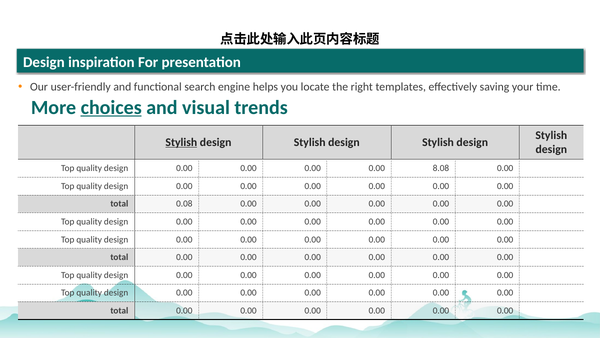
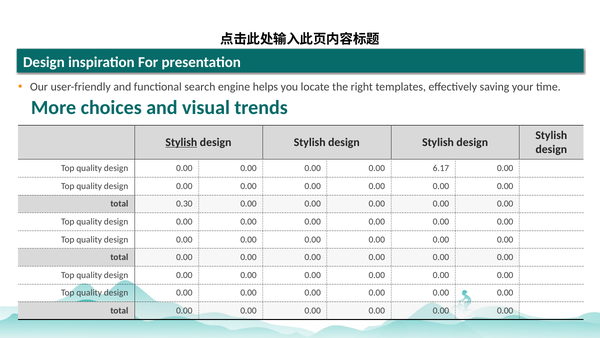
choices underline: present -> none (111, 107)
8.08: 8.08 -> 6.17 (441, 168)
0.08: 0.08 -> 0.30 (184, 204)
